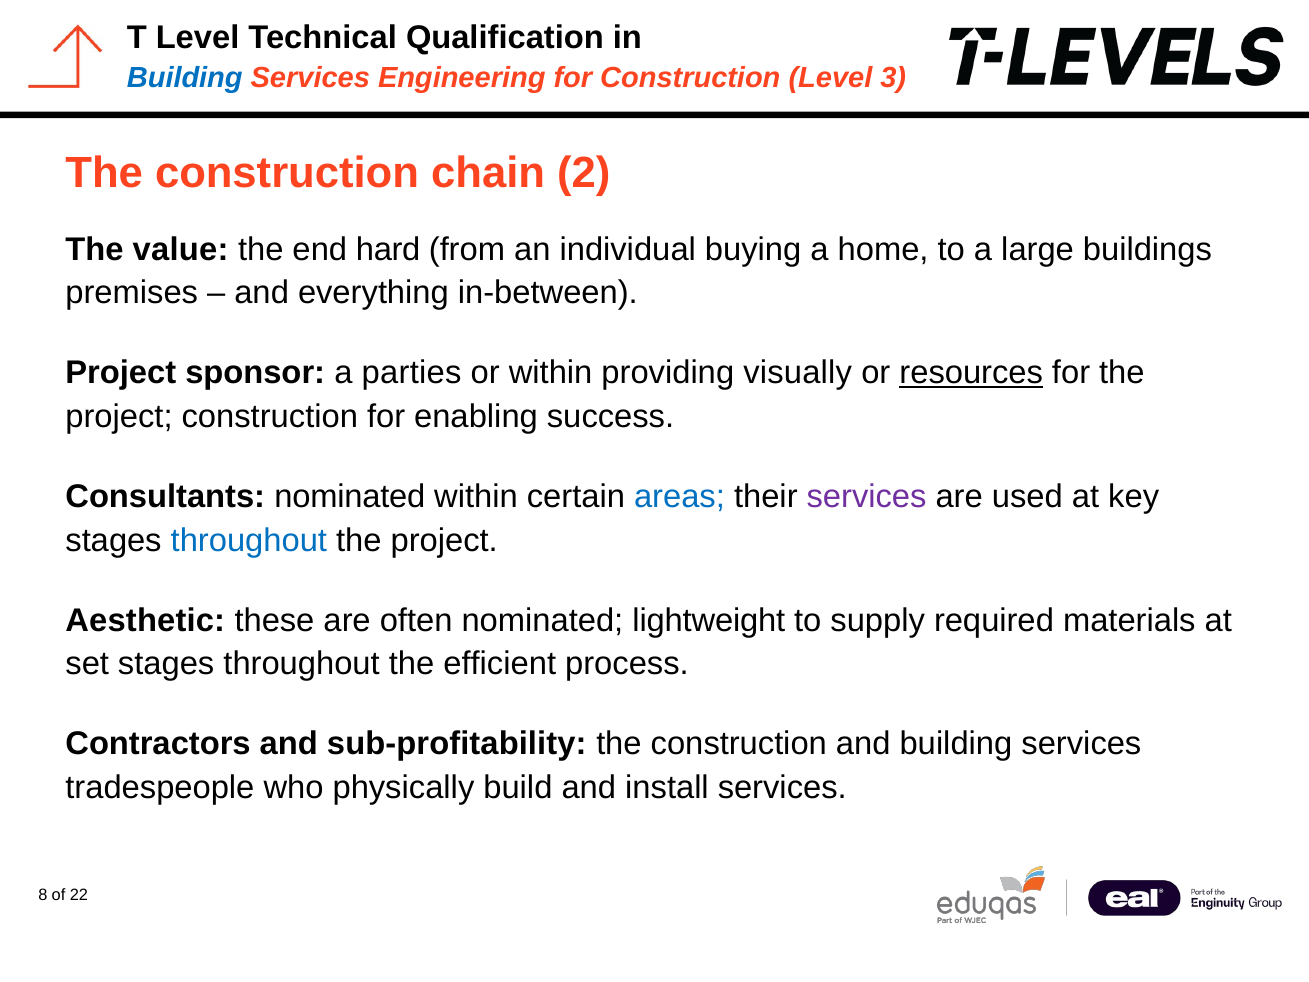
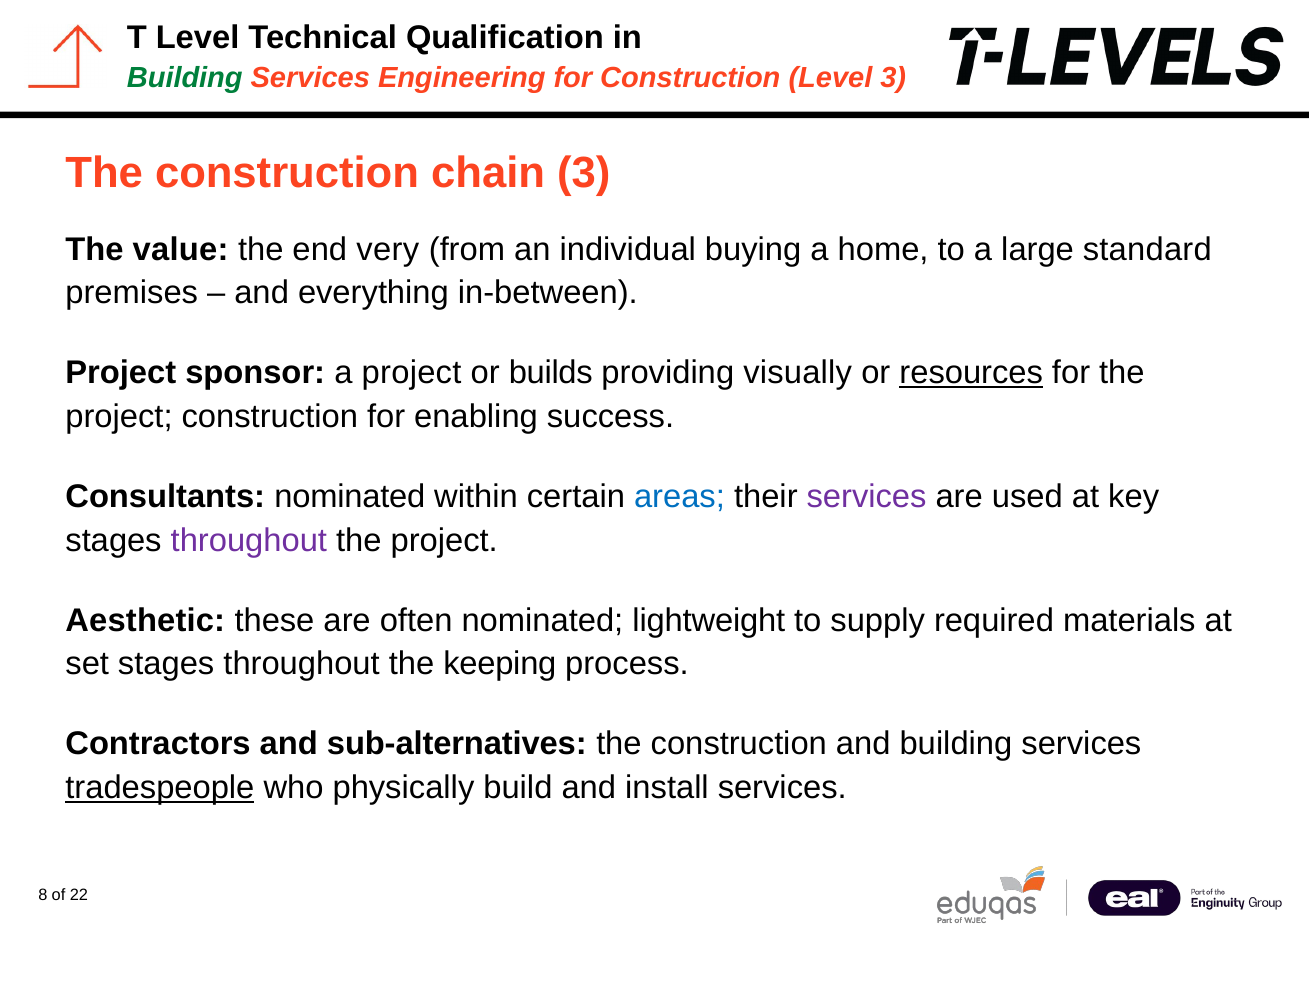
Building colour: blue -> green (185, 78)
chain 2: 2 -> 3 (584, 174)
hard: hard -> very (388, 249)
buildings: buildings -> standard (1147, 249)
a parties: parties -> project (412, 373)
or within: within -> builds (551, 373)
throughout colour: blue -> purple (249, 540)
efficient: efficient -> keeping (500, 664)
sub-profitability: sub-profitability -> sub-alternatives (457, 744)
tradespeople underline: none -> present (160, 788)
